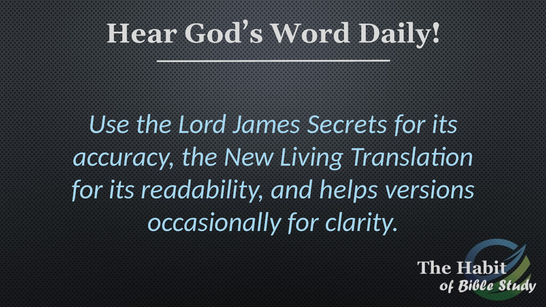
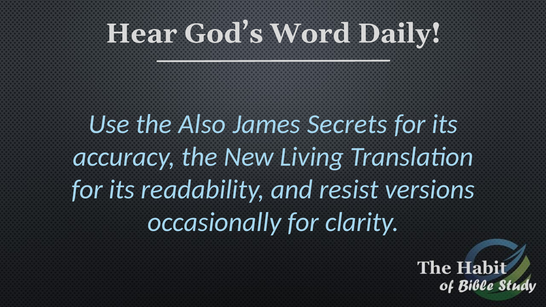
Lord: Lord -> Also (202, 124)
helps: helps -> resist (349, 190)
